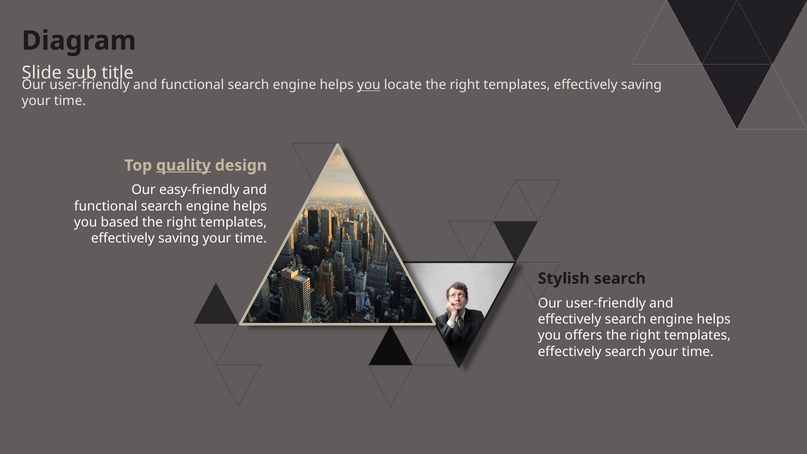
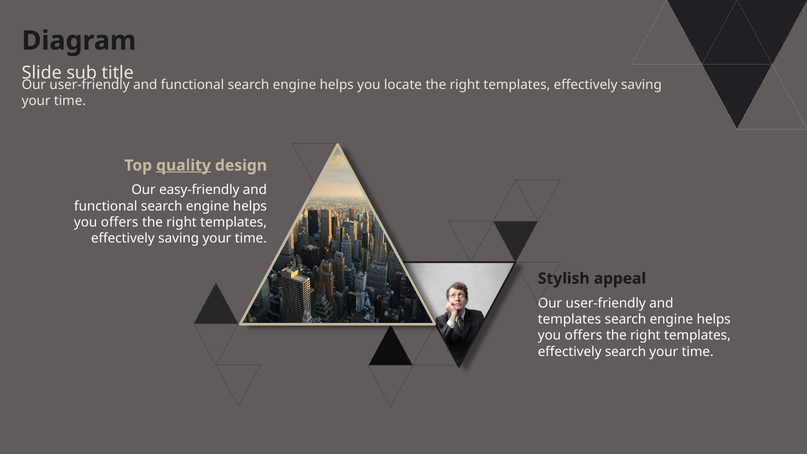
you underline: present -> none (369, 85)
based: based -> offers (120, 222)
Stylish search: search -> appeal (620, 279)
effectively: effectively -> templates (569, 319)
